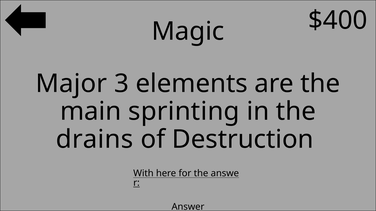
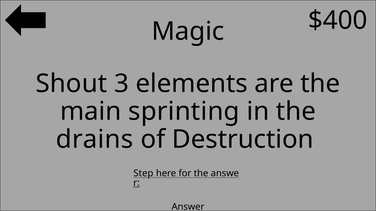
Major: Major -> Shout (71, 84)
With: With -> Step (143, 174)
